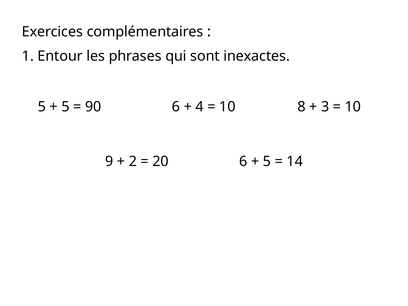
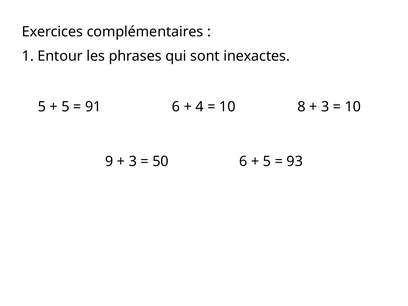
90: 90 -> 91 (93, 107)
2: 2 -> 3 (133, 161)
20: 20 -> 50 (161, 161)
14: 14 -> 93 (295, 161)
